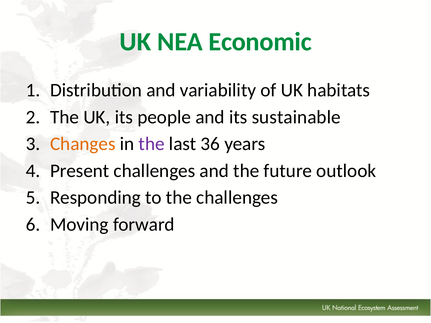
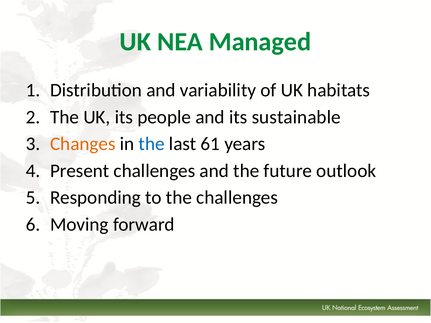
Economic: Economic -> Managed (260, 42)
the colour: purple -> blue (152, 144)
36: 36 -> 61 (210, 144)
